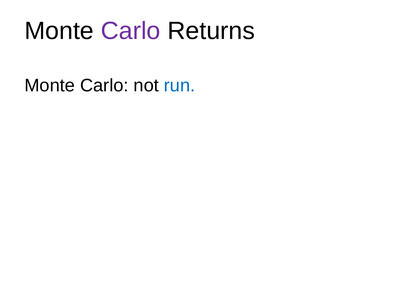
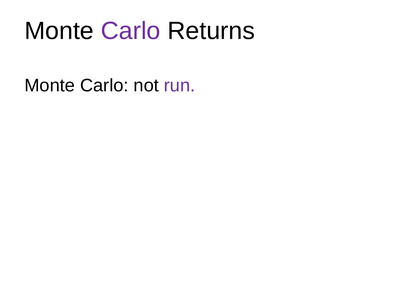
run colour: blue -> purple (180, 86)
